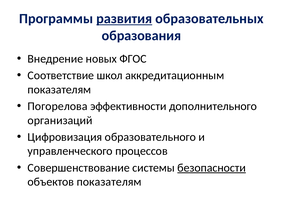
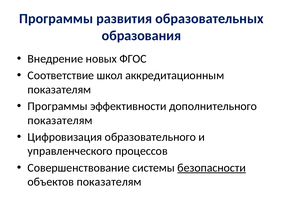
развития underline: present -> none (124, 19)
Погорелова: Погорелова -> Программы (58, 106)
организаций: организаций -> показателям (60, 120)
